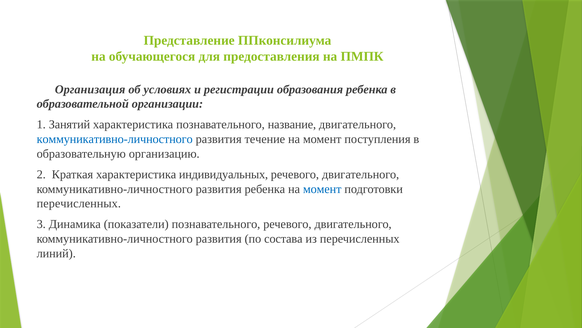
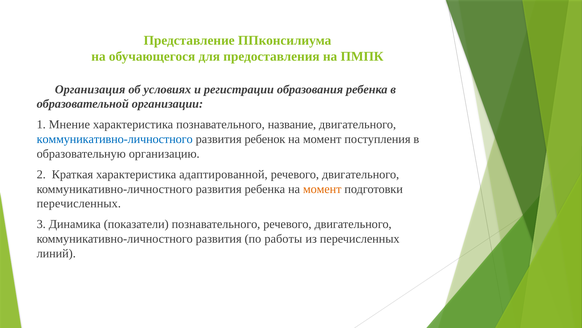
Занятий: Занятий -> Мнение (69, 124)
течение: течение -> ребенок (265, 139)
индивидуальных: индивидуальных -> адаптированной (223, 174)
момент colour: blue -> orange (322, 189)
состава: состава -> работы (283, 238)
